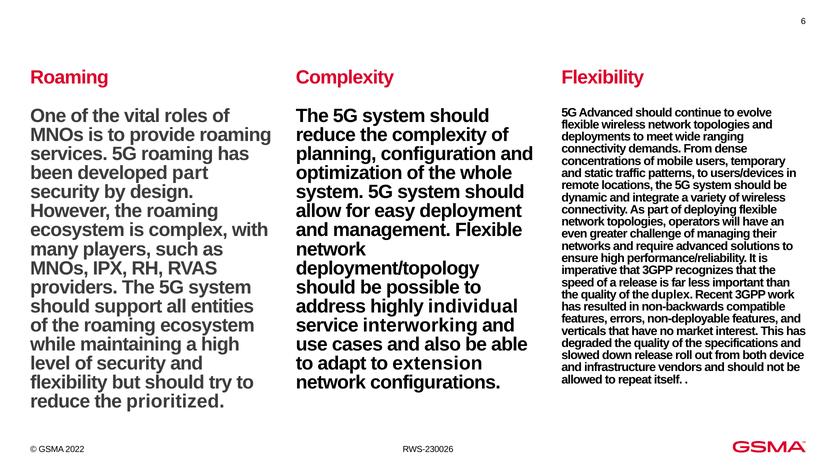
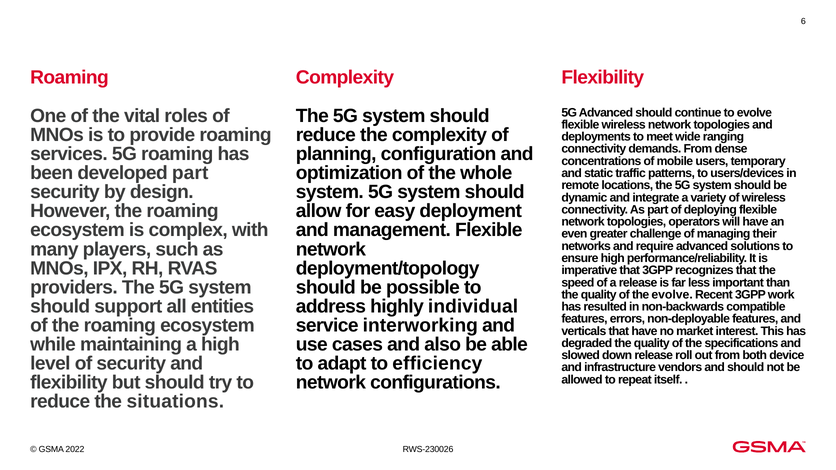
the duplex: duplex -> evolve (672, 295)
extension: extension -> efficiency (437, 364)
prioritized: prioritized -> situations (175, 402)
